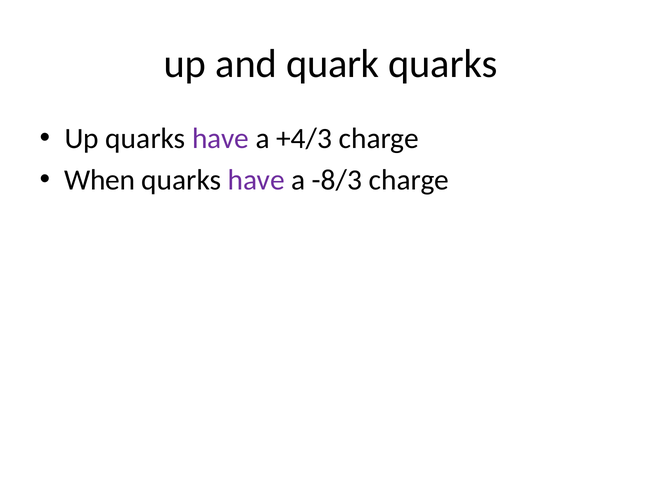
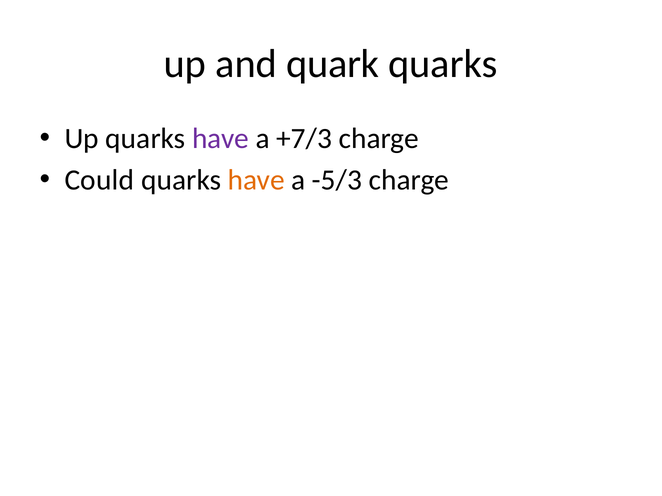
+4/3: +4/3 -> +7/3 (304, 139)
When: When -> Could (99, 180)
have colour: purple -> orange (256, 180)
-8/3: -8/3 -> -5/3 (337, 180)
